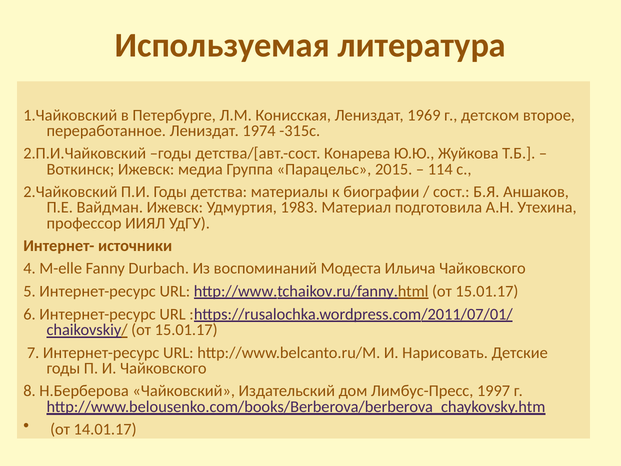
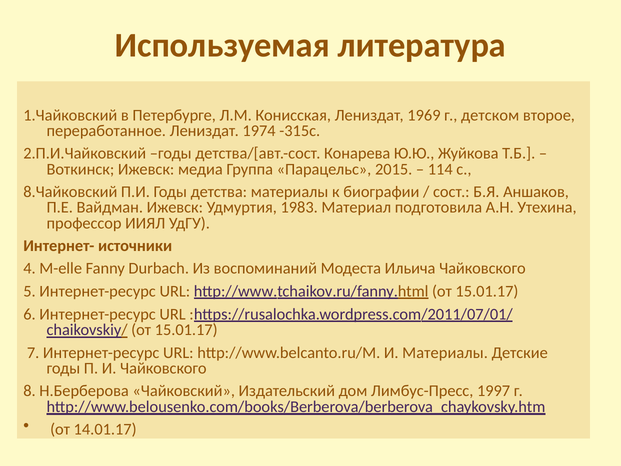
2.Чайковский: 2.Чайковский -> 8.Чайковский (70, 192)
И Нарисовать: Нарисовать -> Материалы (445, 352)
